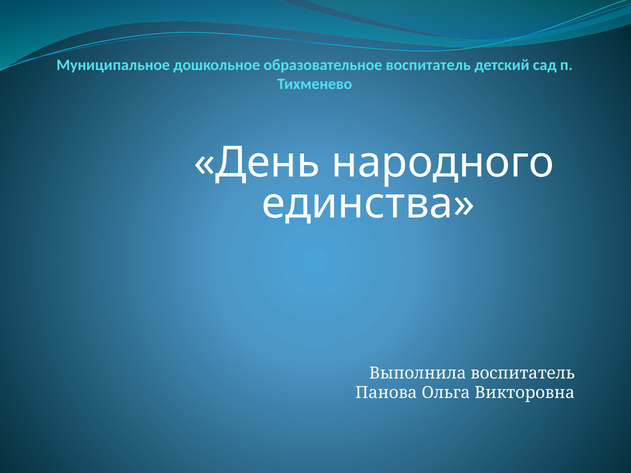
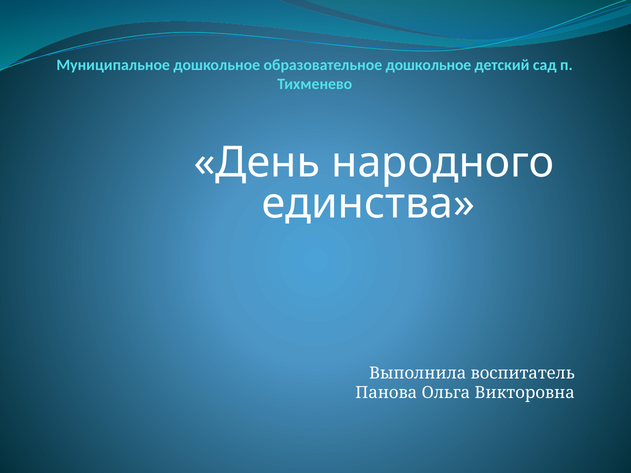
образовательное воспитатель: воспитатель -> дошкольное (428, 65)
